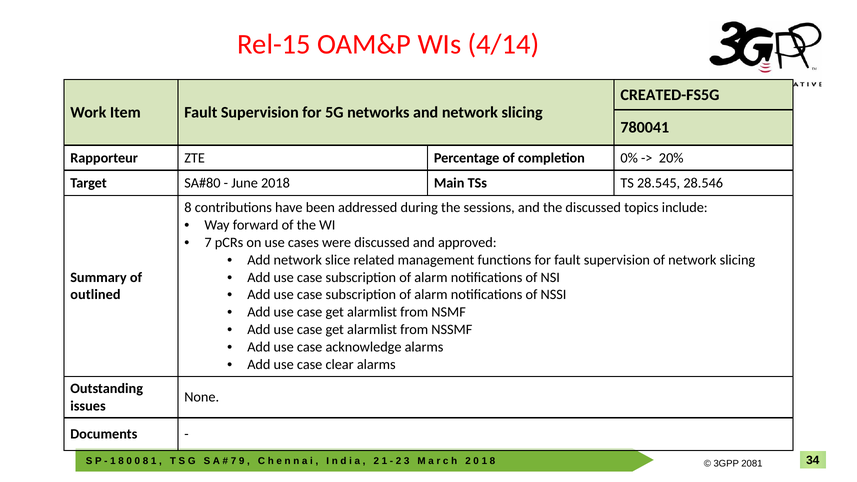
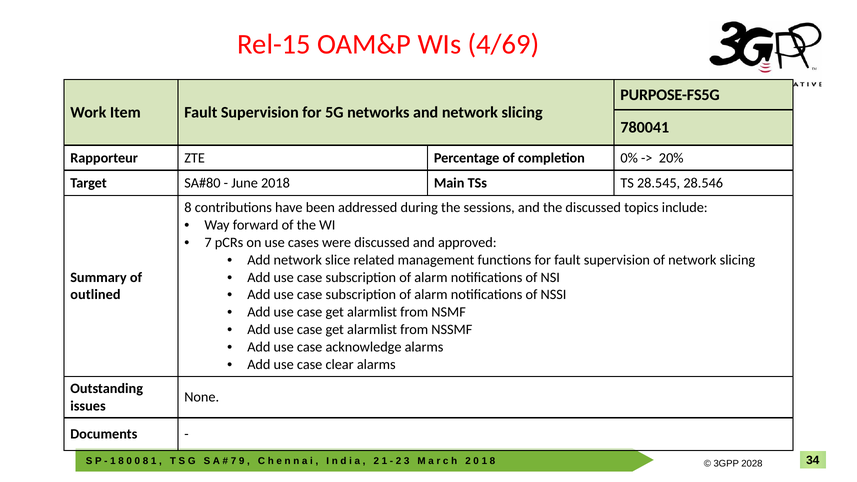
4/14: 4/14 -> 4/69 (504, 44)
CREATED-FS5G: CREATED-FS5G -> PURPOSE-FS5G (670, 95)
2081: 2081 -> 2028 (752, 464)
